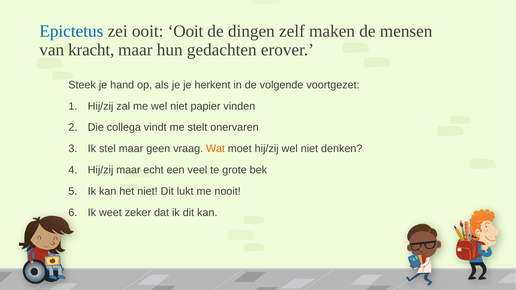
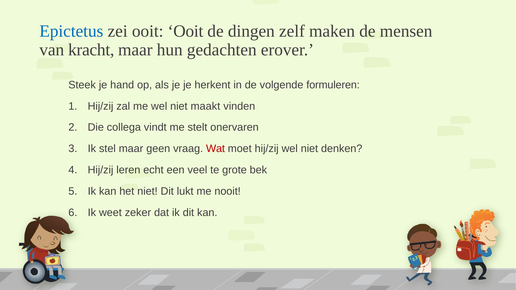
voortgezet: voortgezet -> formuleren (333, 85)
papier: papier -> maakt (205, 106)
Wat colour: orange -> red (216, 149)
Hij/zij maar: maar -> leren (128, 170)
